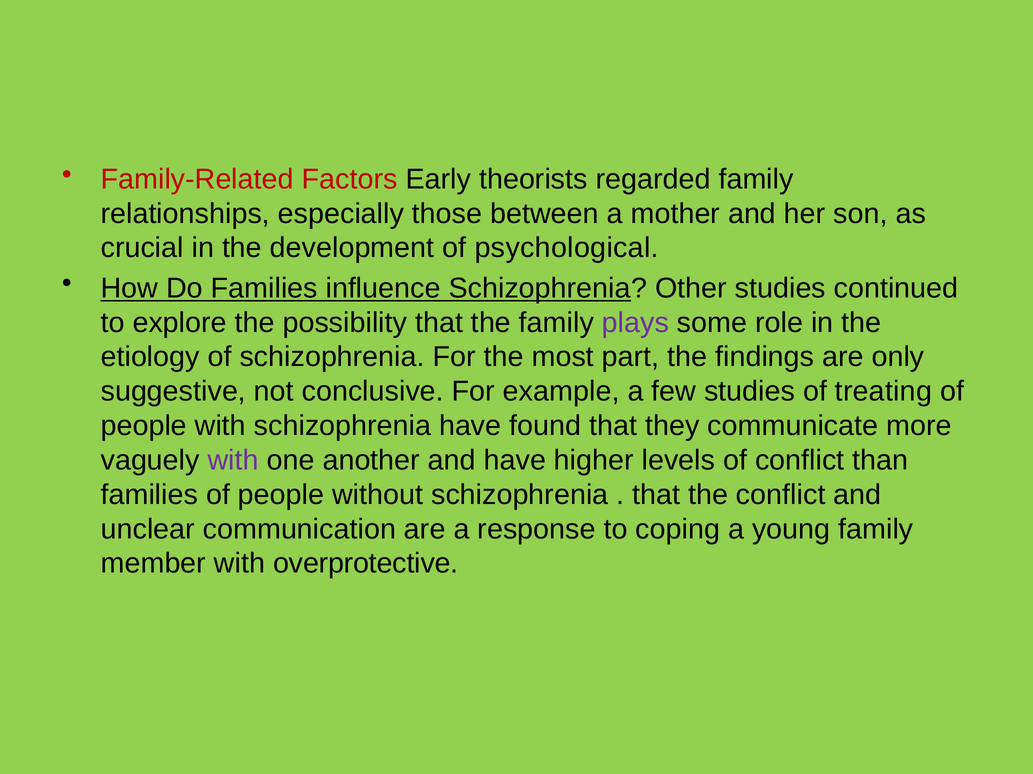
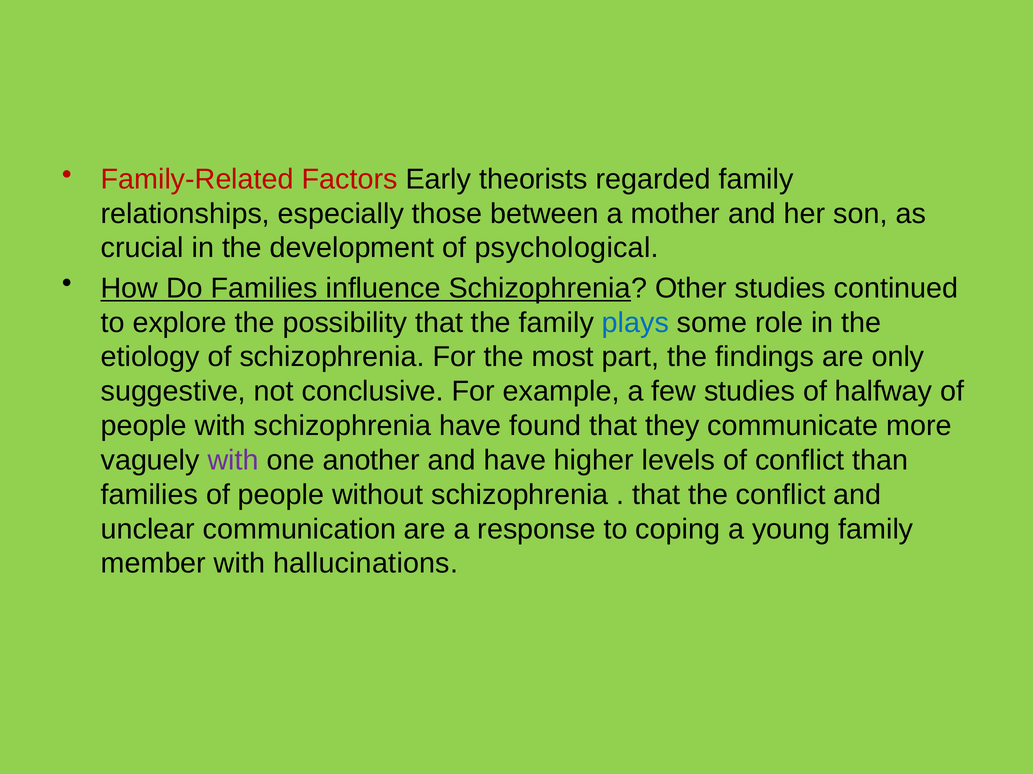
plays colour: purple -> blue (635, 323)
treating: treating -> halfway (884, 392)
overprotective: overprotective -> hallucinations (366, 564)
